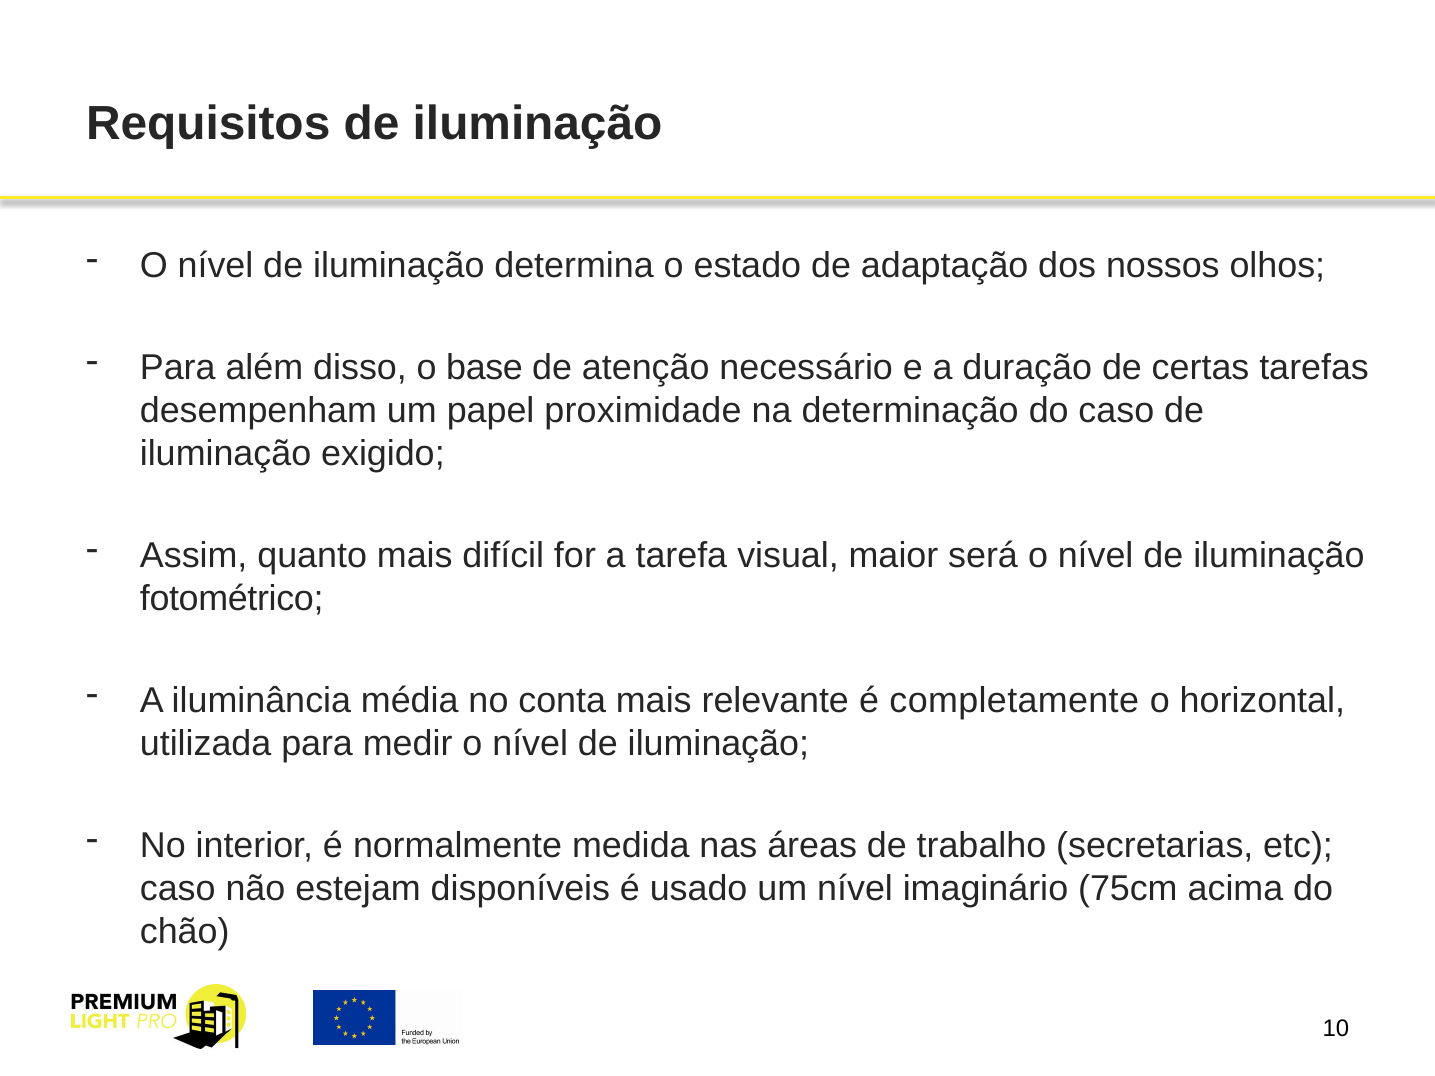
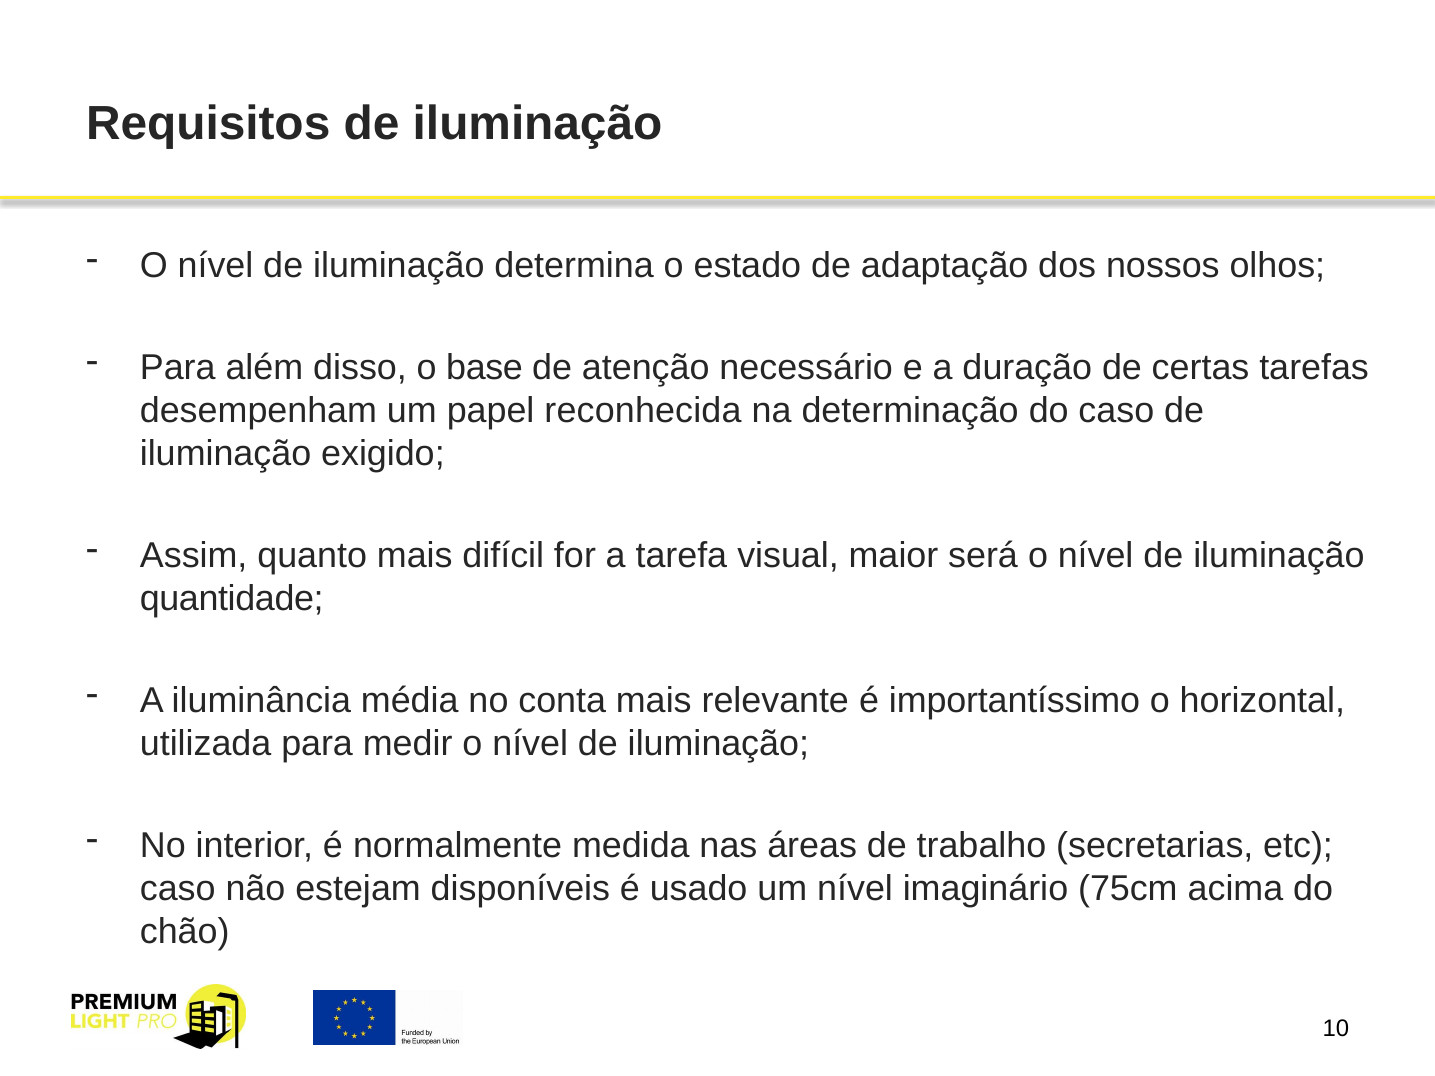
proximidade: proximidade -> reconhecida (643, 410)
fotométrico: fotométrico -> quantidade (232, 598)
completamente: completamente -> importantíssimo (1014, 701)
